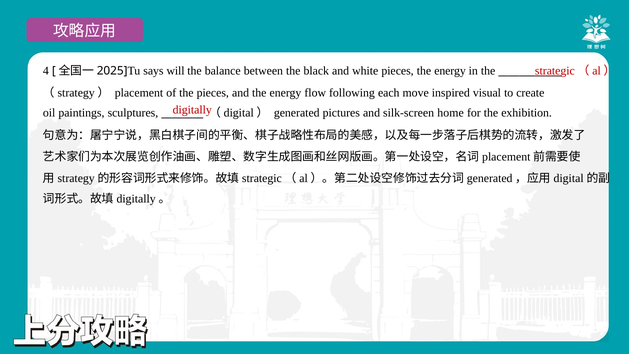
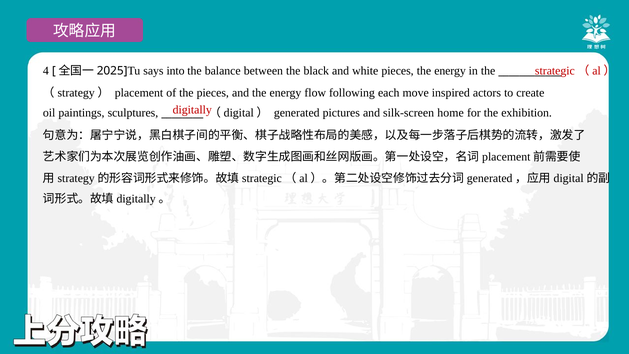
will: will -> into (176, 71)
visual: visual -> actors (487, 93)
